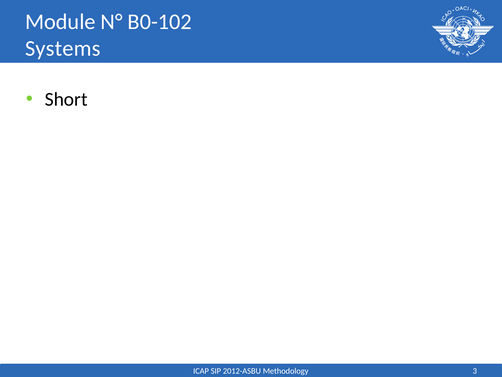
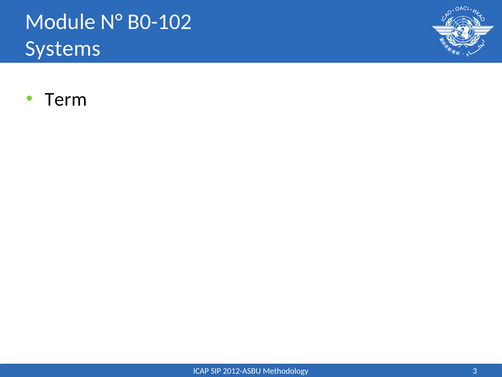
Short: Short -> Term (66, 99)
